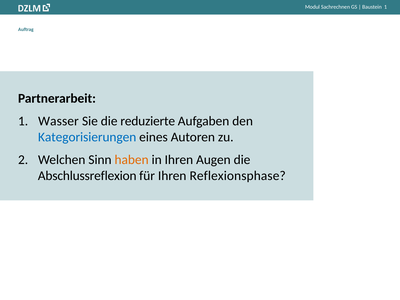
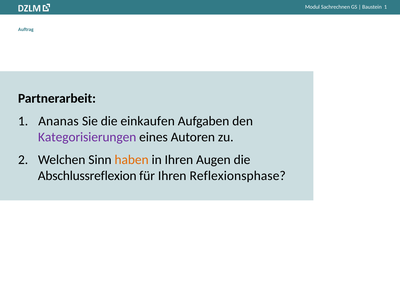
Wasser: Wasser -> Ananas (58, 121)
reduzierte: reduzierte -> einkaufen (148, 121)
Kategorisierungen colour: blue -> purple (87, 137)
